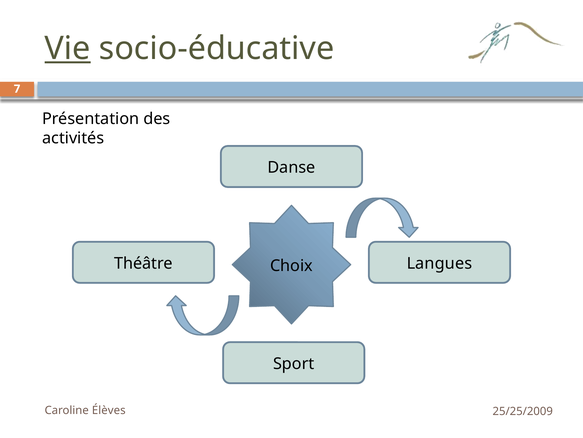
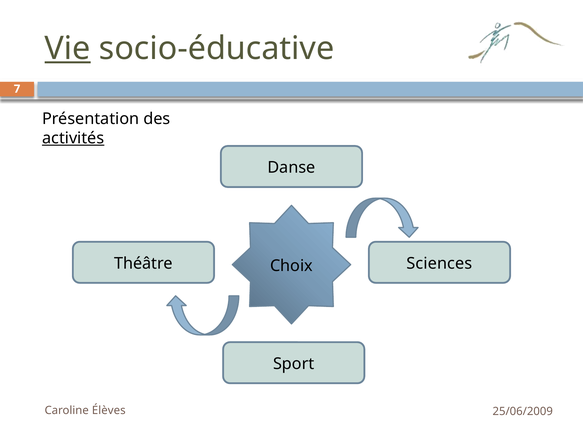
activités underline: none -> present (73, 138)
Langues: Langues -> Sciences (439, 263)
25/25/2009: 25/25/2009 -> 25/06/2009 (523, 411)
